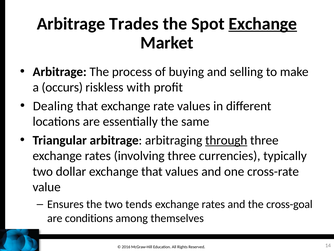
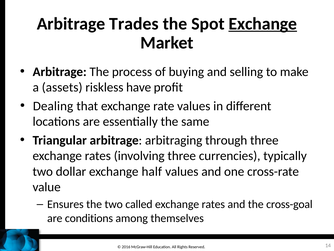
occurs: occurs -> assets (62, 87)
with: with -> have (139, 87)
through underline: present -> none (226, 140)
exchange that: that -> half (152, 171)
tends: tends -> called (139, 204)
